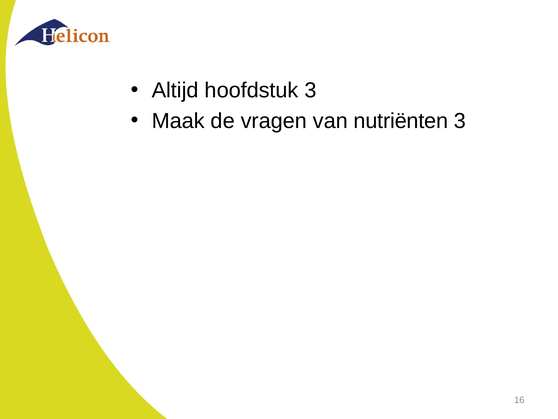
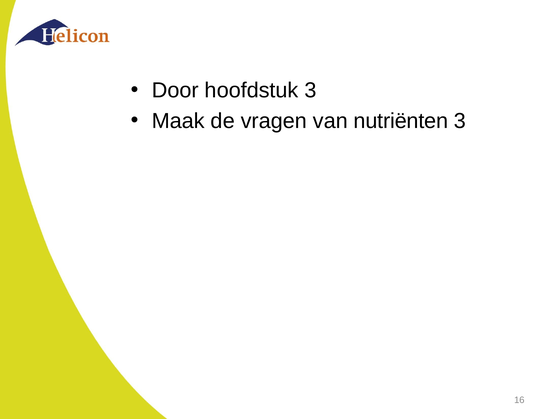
Altijd: Altijd -> Door (175, 90)
